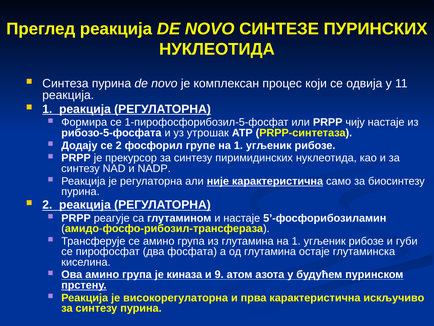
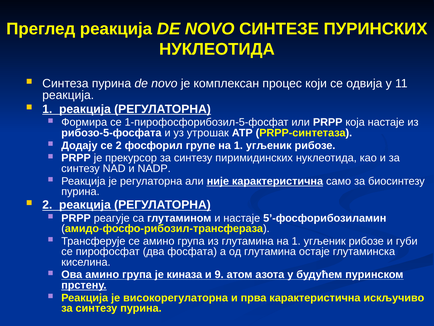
чију: чију -> која (355, 122)
